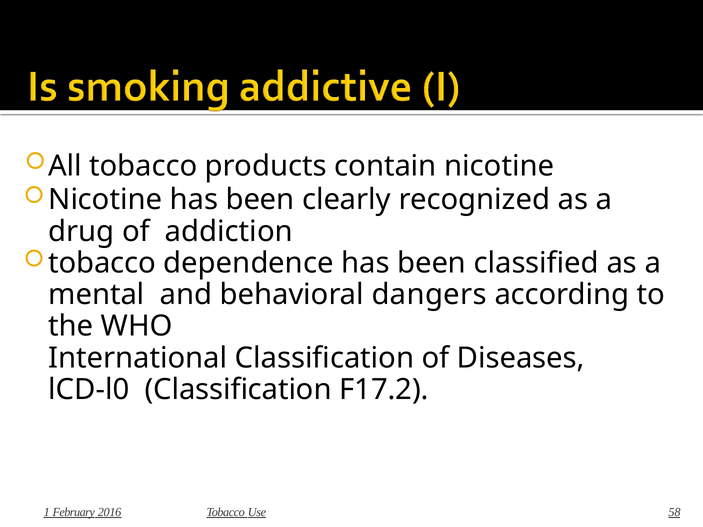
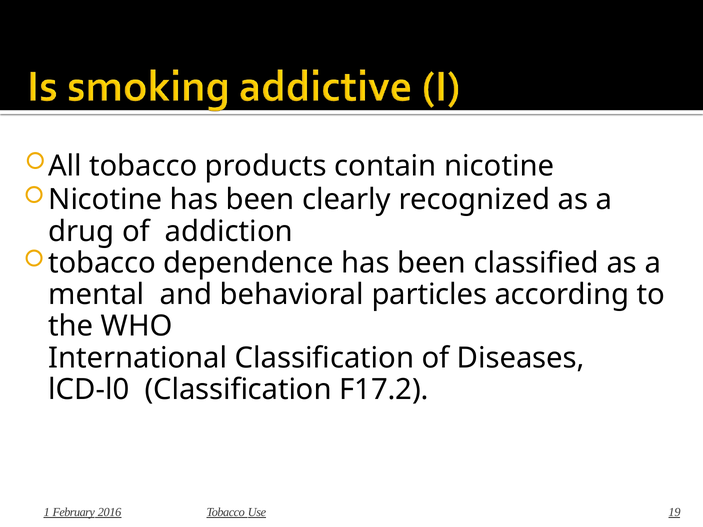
dangers: dangers -> particles (429, 295)
58: 58 -> 19 (674, 512)
